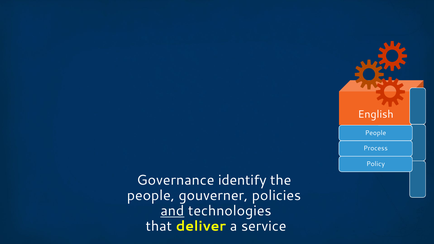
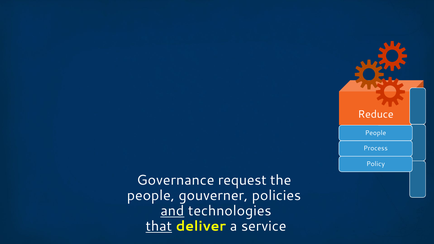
English: English -> Reduce (376, 114)
identify: identify -> request (242, 180)
that underline: none -> present (159, 226)
